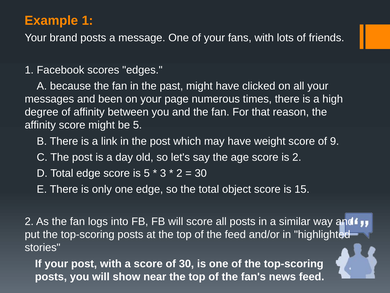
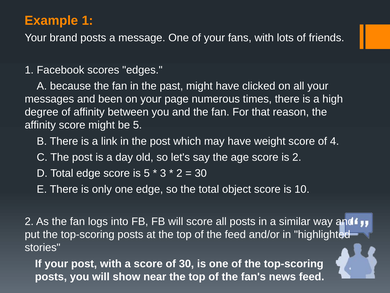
9: 9 -> 4 (335, 141)
15: 15 -> 10 (302, 189)
